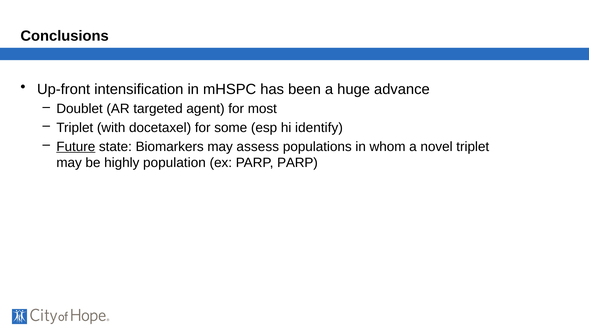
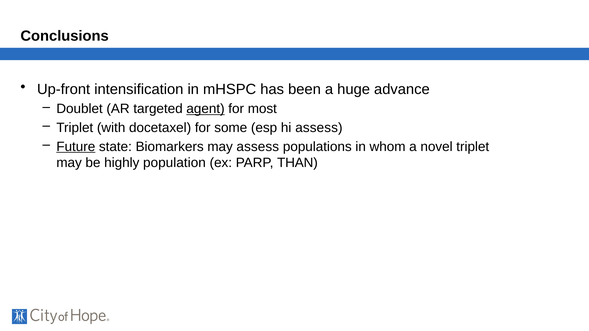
agent underline: none -> present (206, 109)
hi identify: identify -> assess (319, 128)
PARP PARP: PARP -> THAN (297, 163)
